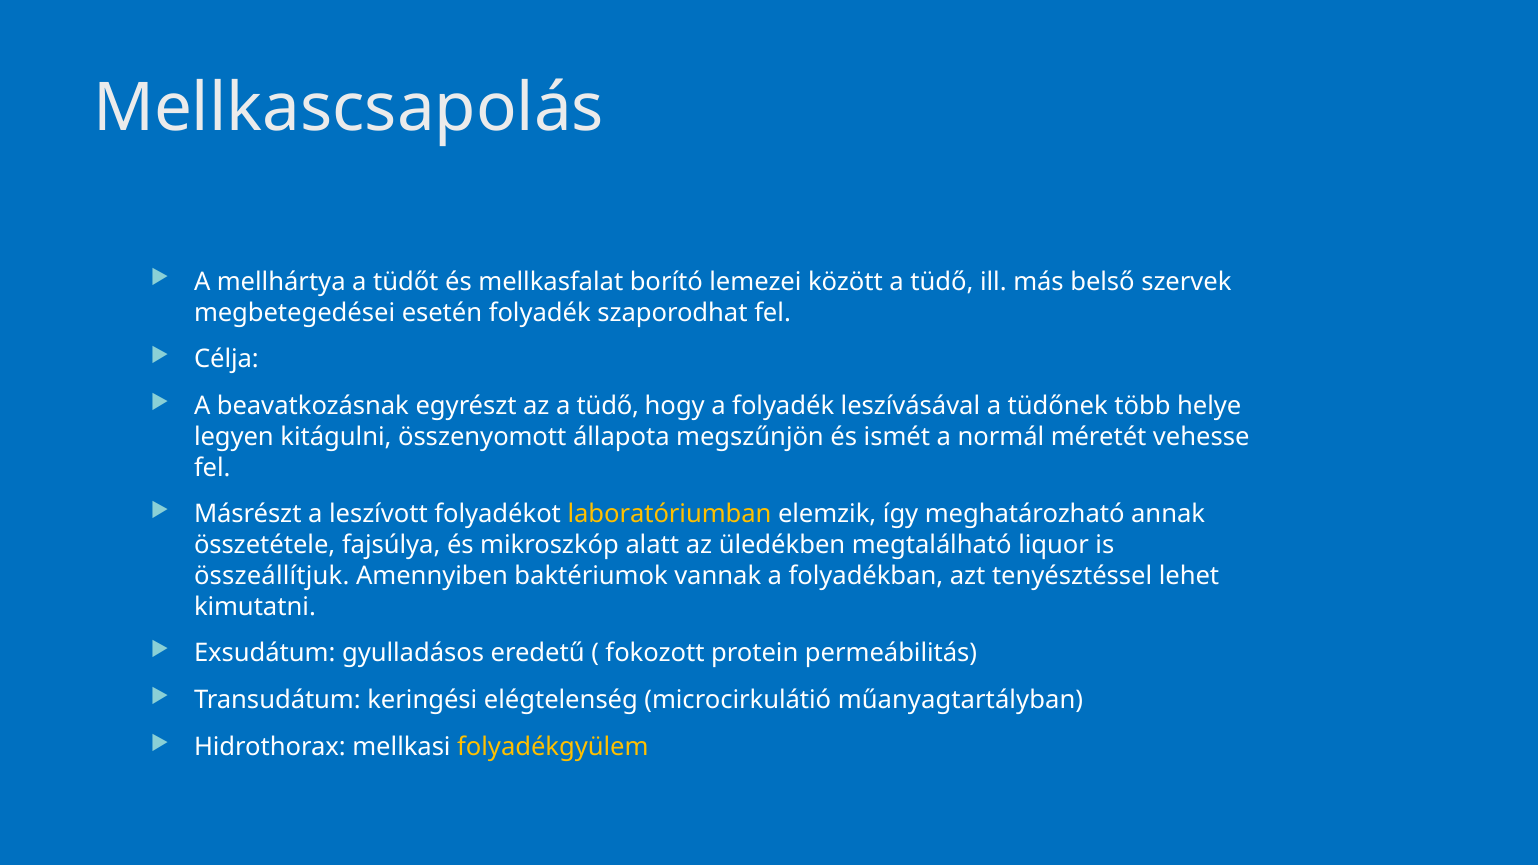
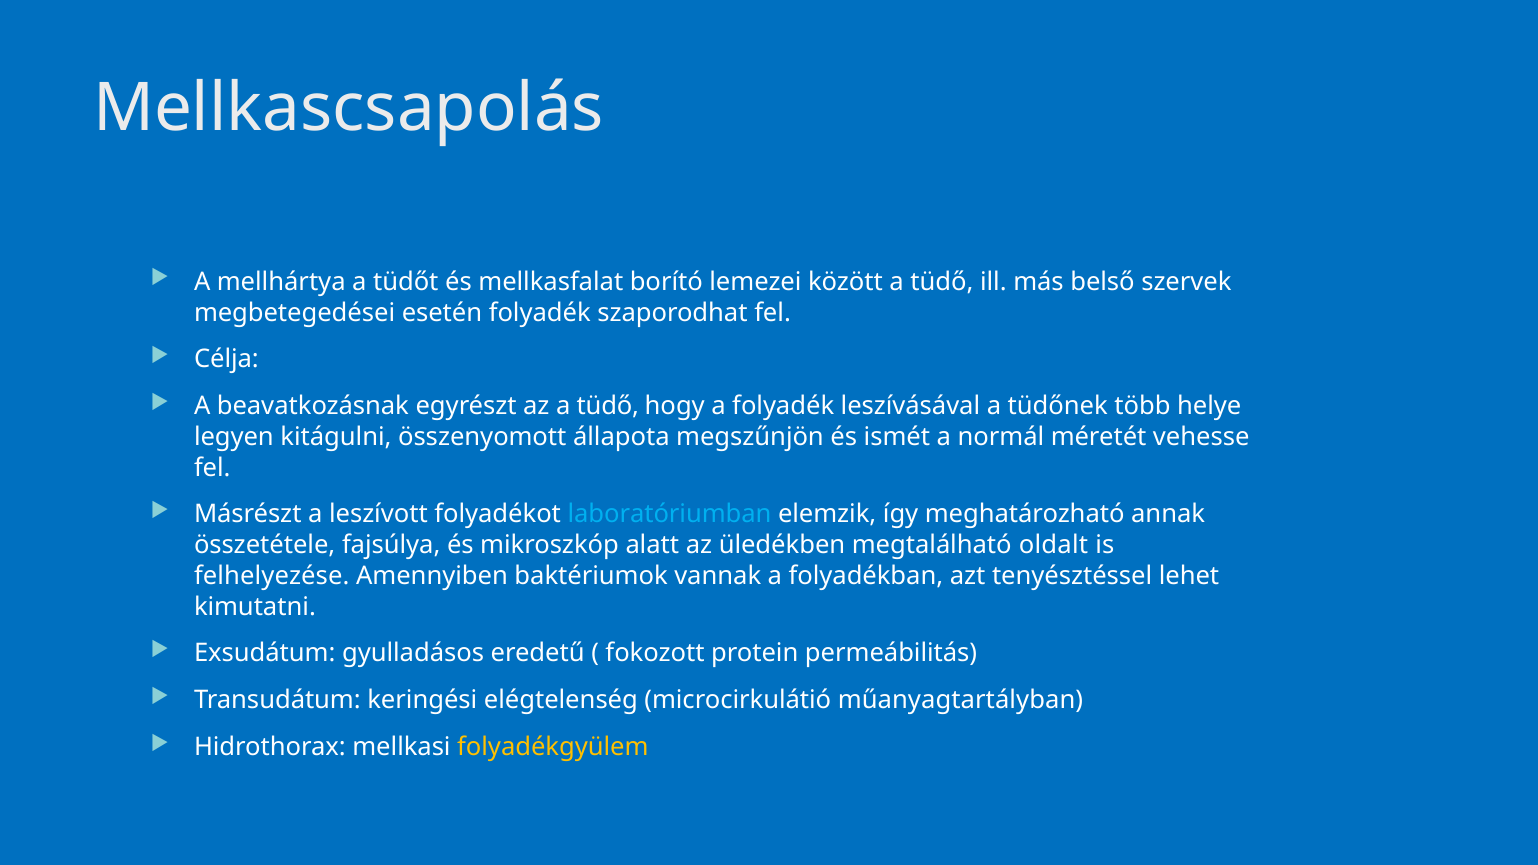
laboratóriumban colour: yellow -> light blue (670, 514)
liquor: liquor -> oldalt (1053, 545)
összeállítjuk: összeállítjuk -> felhelyezése (272, 576)
